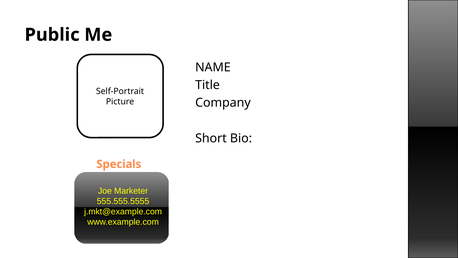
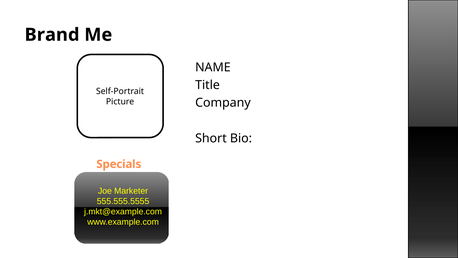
Public: Public -> Brand (52, 35)
